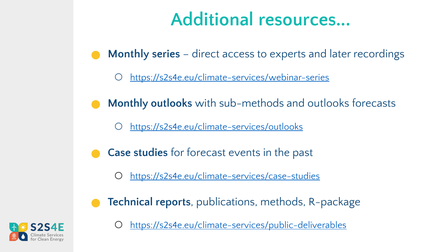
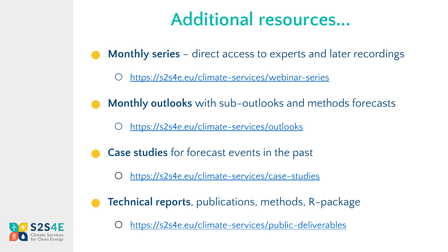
sub-methods: sub-methods -> sub-outlooks (251, 103)
and outlooks: outlooks -> methods (328, 103)
